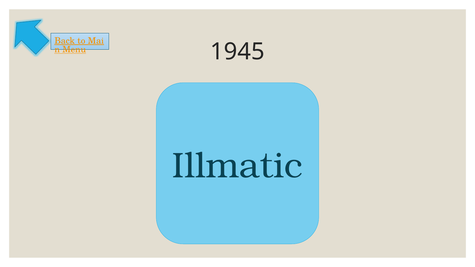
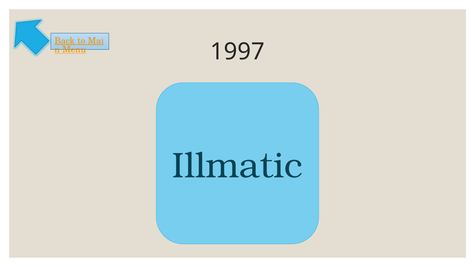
1945: 1945 -> 1997 (237, 52)
